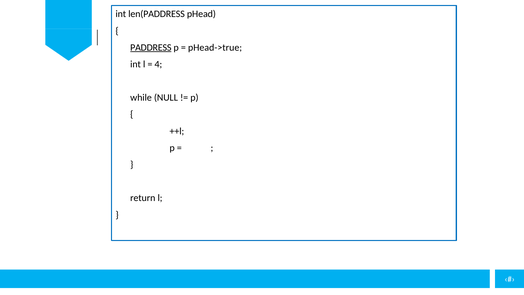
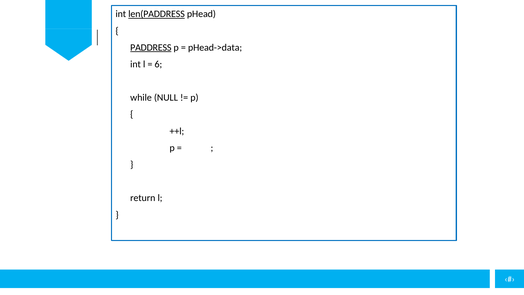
len(PADDRESS underline: none -> present (157, 14)
pHead->true: pHead->true -> pHead->data (215, 47)
4: 4 -> 6 (158, 64)
